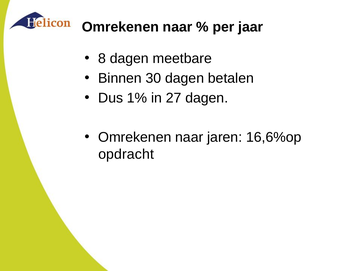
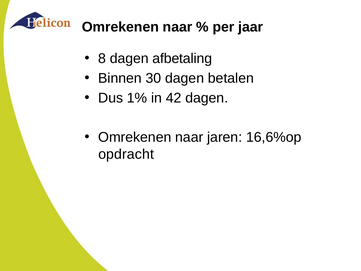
meetbare: meetbare -> afbetaling (182, 58)
27: 27 -> 42 (174, 98)
